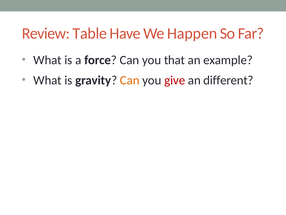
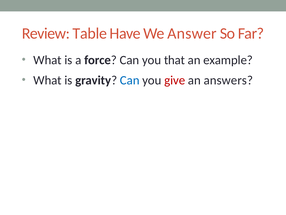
Happen: Happen -> Answer (192, 33)
Can colour: orange -> blue (130, 80)
different: different -> answers (228, 80)
